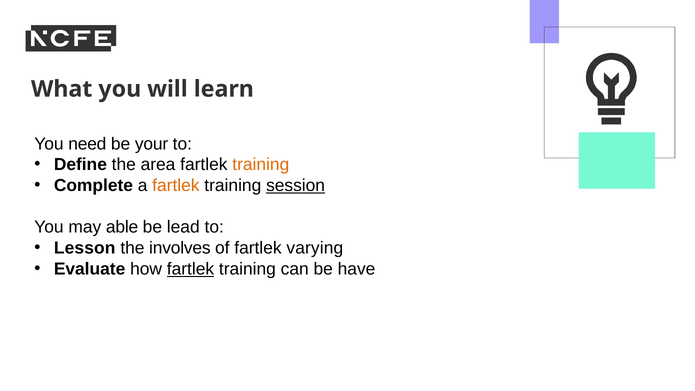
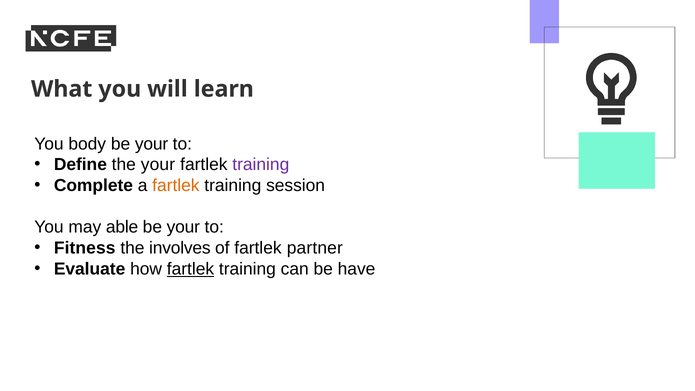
need: need -> body (87, 144)
the area: area -> your (158, 165)
training colour: orange -> purple (261, 165)
session underline: present -> none (296, 185)
lead: lead -> your (183, 227)
Lesson: Lesson -> Fitness (85, 248)
varying: varying -> partner (315, 248)
